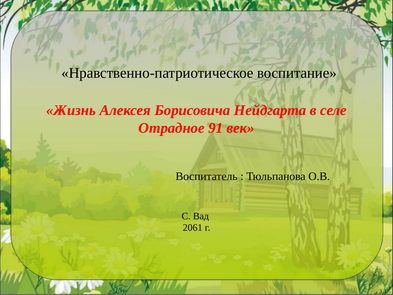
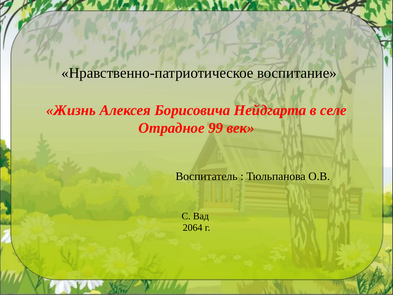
91: 91 -> 99 (216, 128)
2061: 2061 -> 2064 (193, 228)
